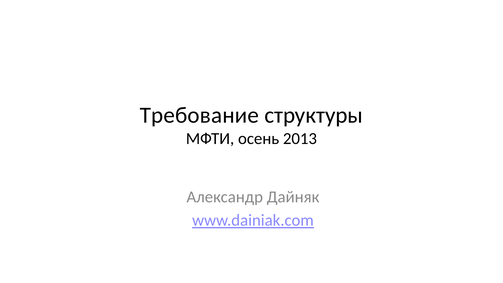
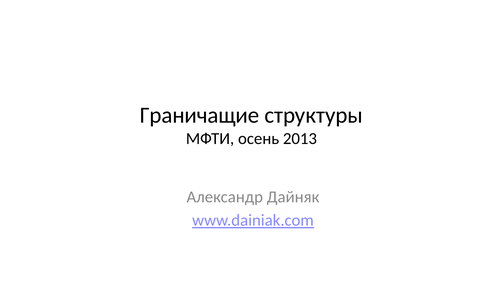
Требование: Требование -> Граничащие (200, 115)
